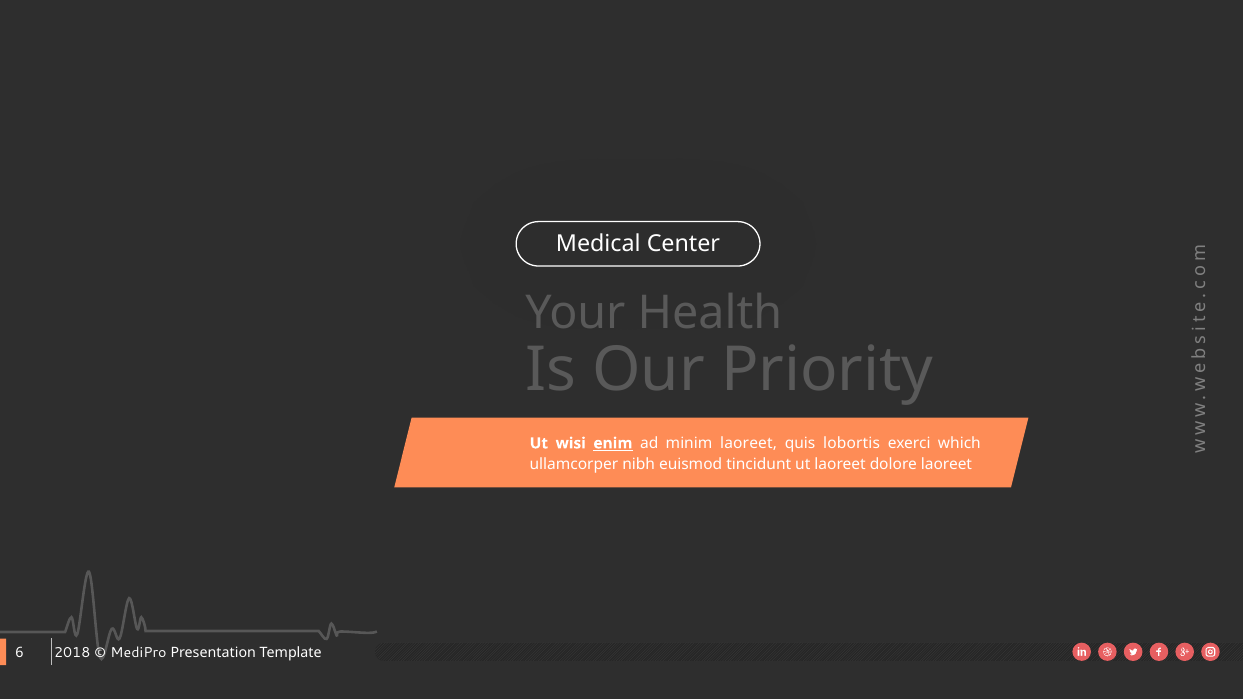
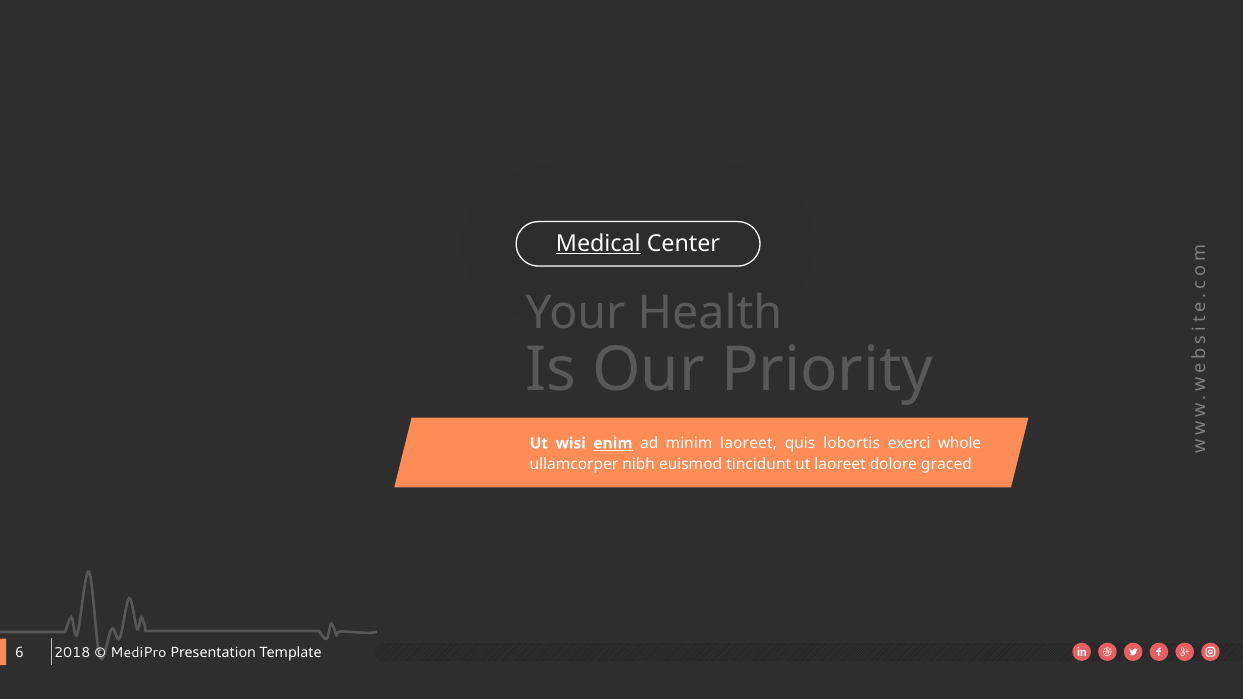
Medical underline: none -> present (598, 244)
which: which -> whole (959, 443)
dolore laoreet: laoreet -> graced (946, 465)
